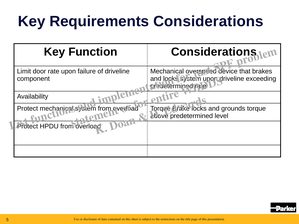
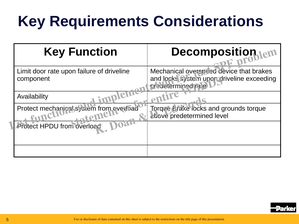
Function Considerations: Considerations -> Decomposition (214, 52)
